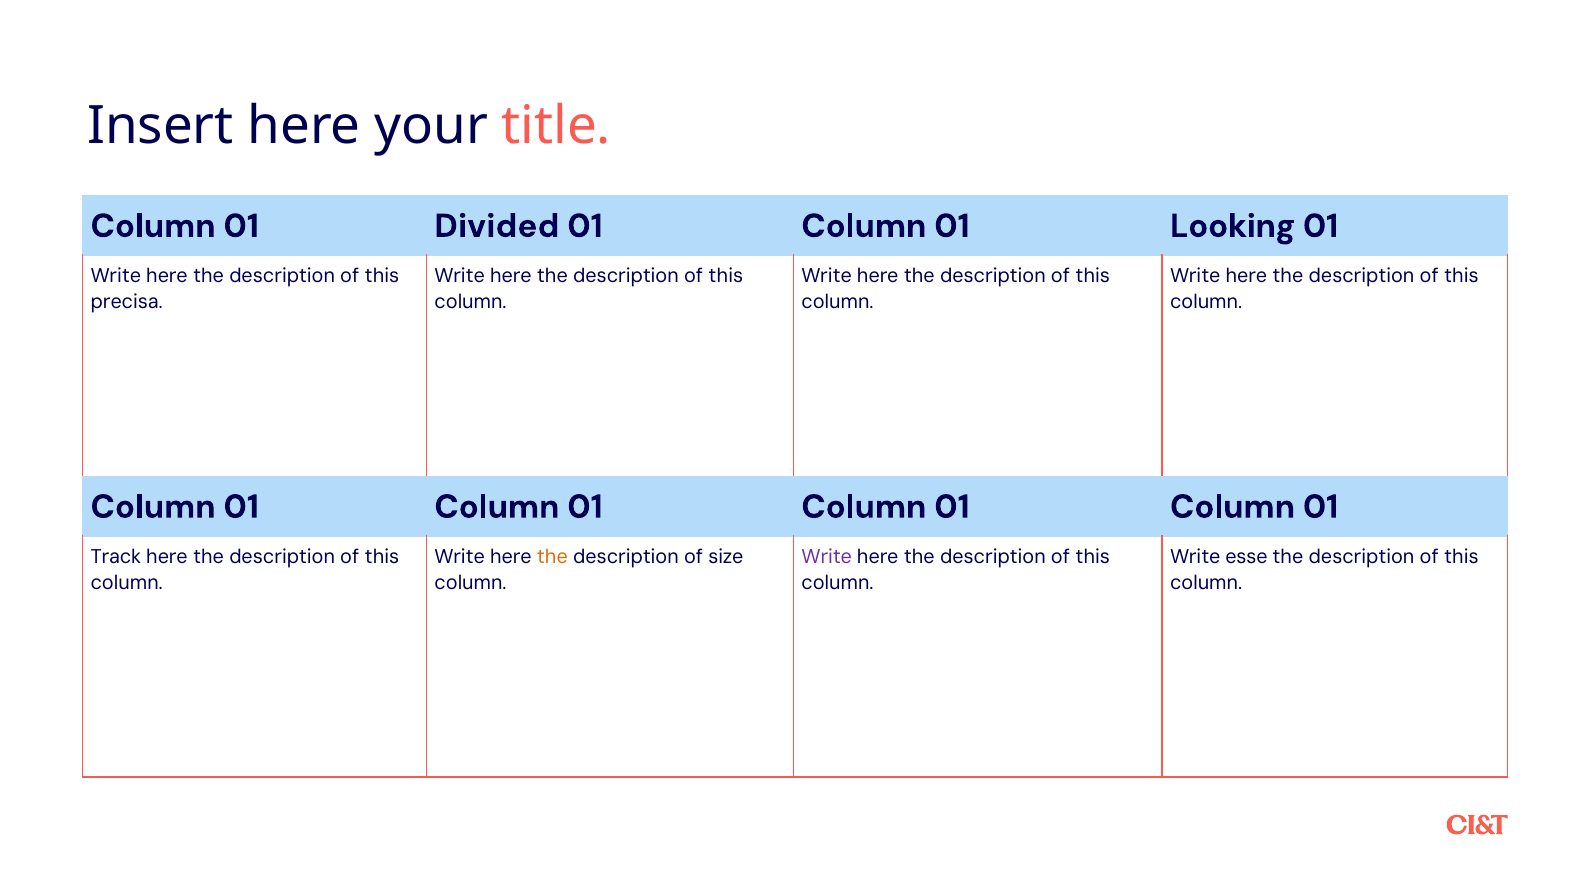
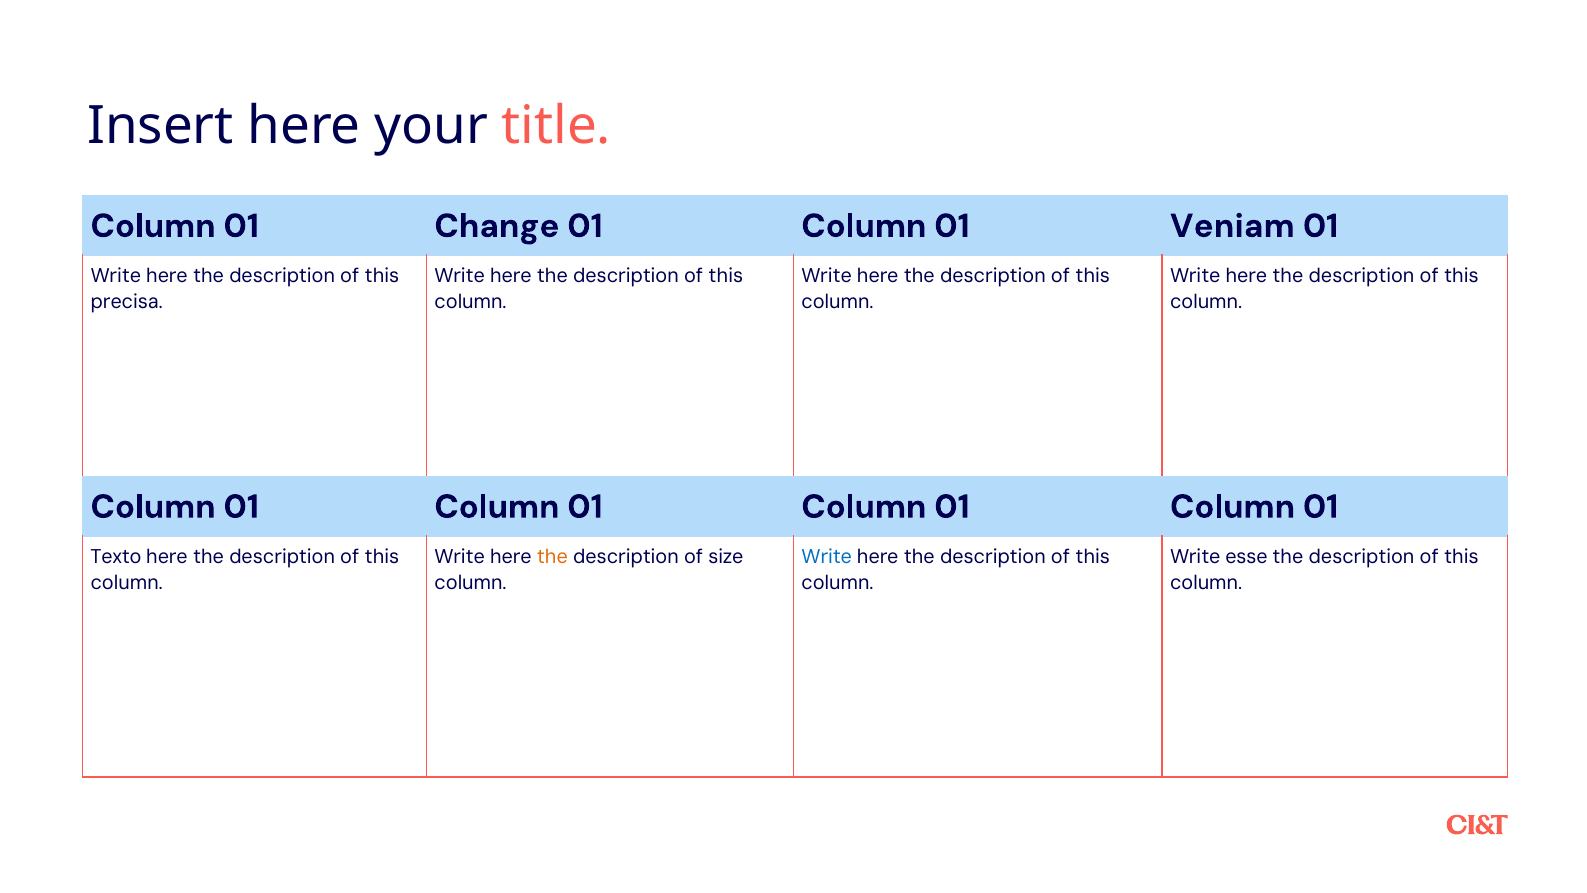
Divided: Divided -> Change (497, 226)
Looking: Looking -> Veniam (1232, 226)
Track: Track -> Texto (116, 557)
Write colour: purple -> blue (827, 557)
